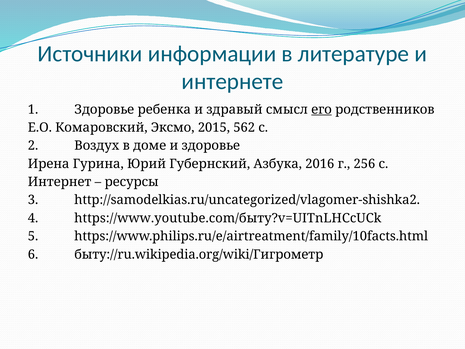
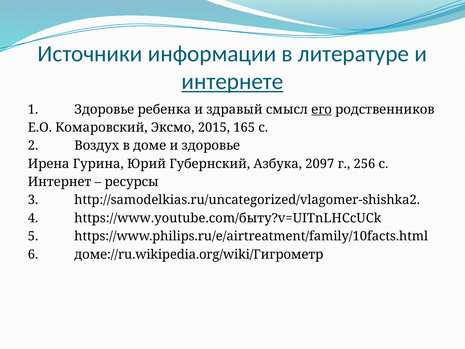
интернете underline: none -> present (232, 82)
562: 562 -> 165 (244, 127)
2016: 2016 -> 2097 (320, 164)
быту://ru.wikipedia.org/wiki/Гигрометр: быту://ru.wikipedia.org/wiki/Гигрометр -> доме://ru.wikipedia.org/wiki/Гигрометр (199, 254)
